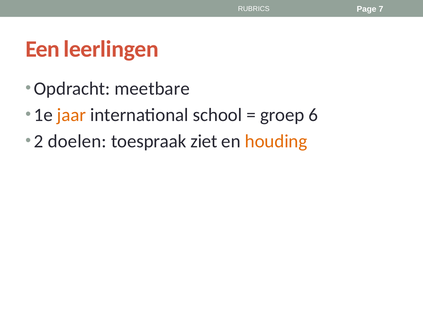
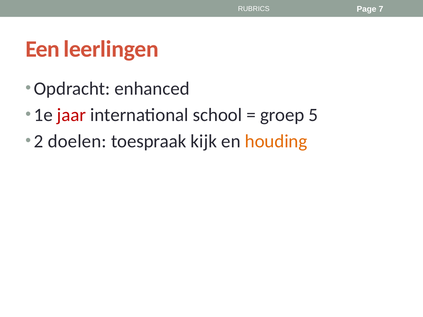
meetbare: meetbare -> enhanced (152, 89)
jaar colour: orange -> red (71, 115)
6: 6 -> 5 (313, 115)
ziet: ziet -> kijk (204, 141)
